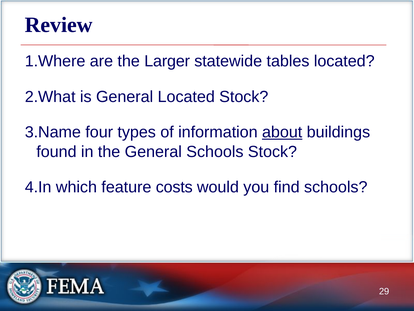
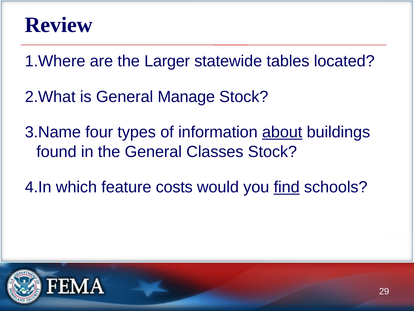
General Located: Located -> Manage (186, 97)
General Schools: Schools -> Classes (215, 151)
find underline: none -> present (287, 187)
